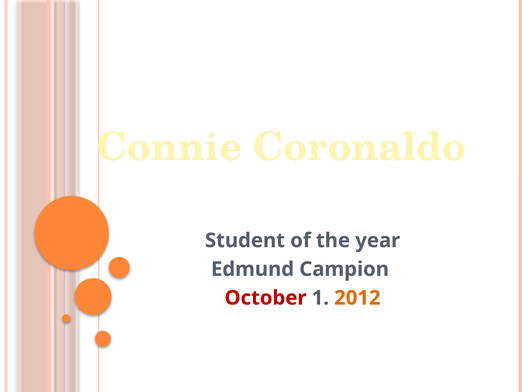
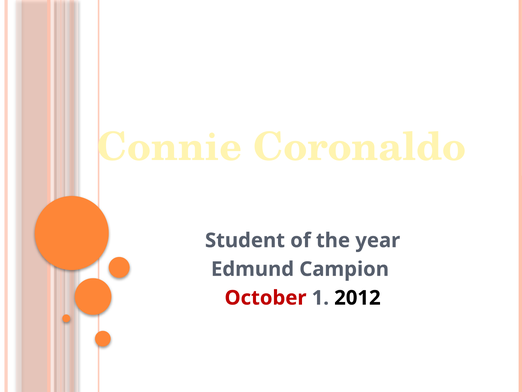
2012 colour: orange -> black (357, 298)
